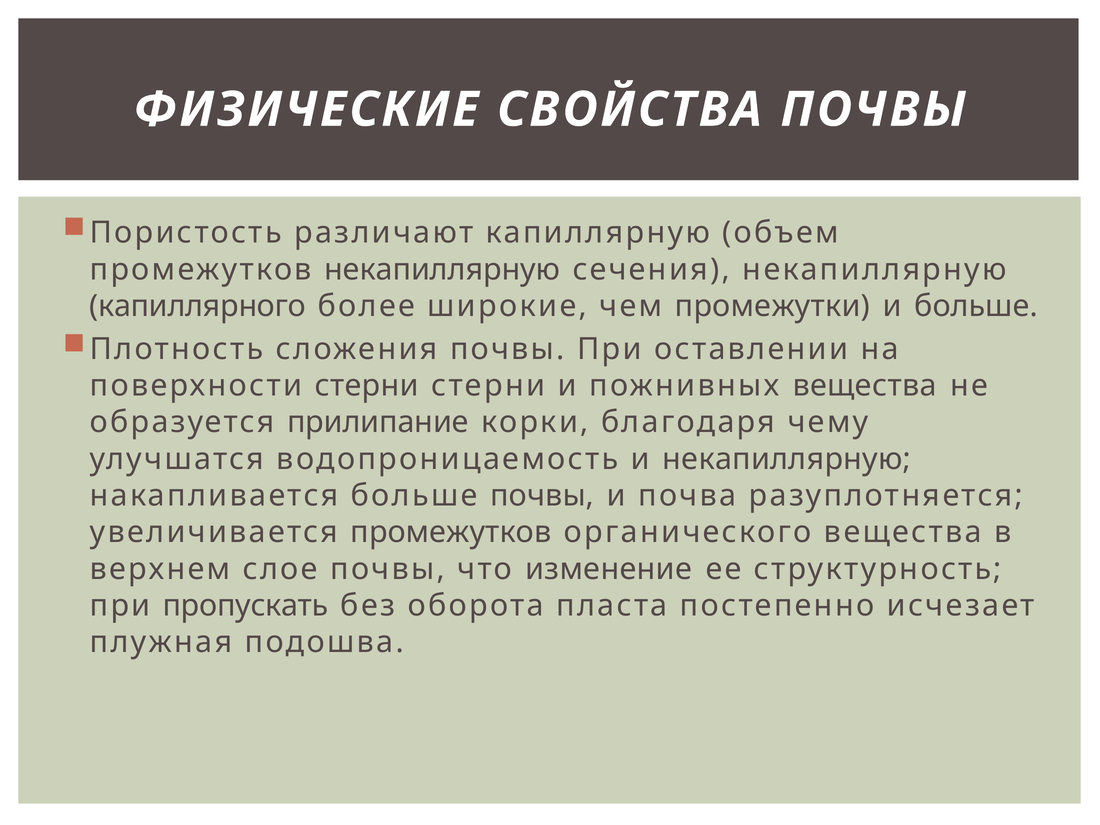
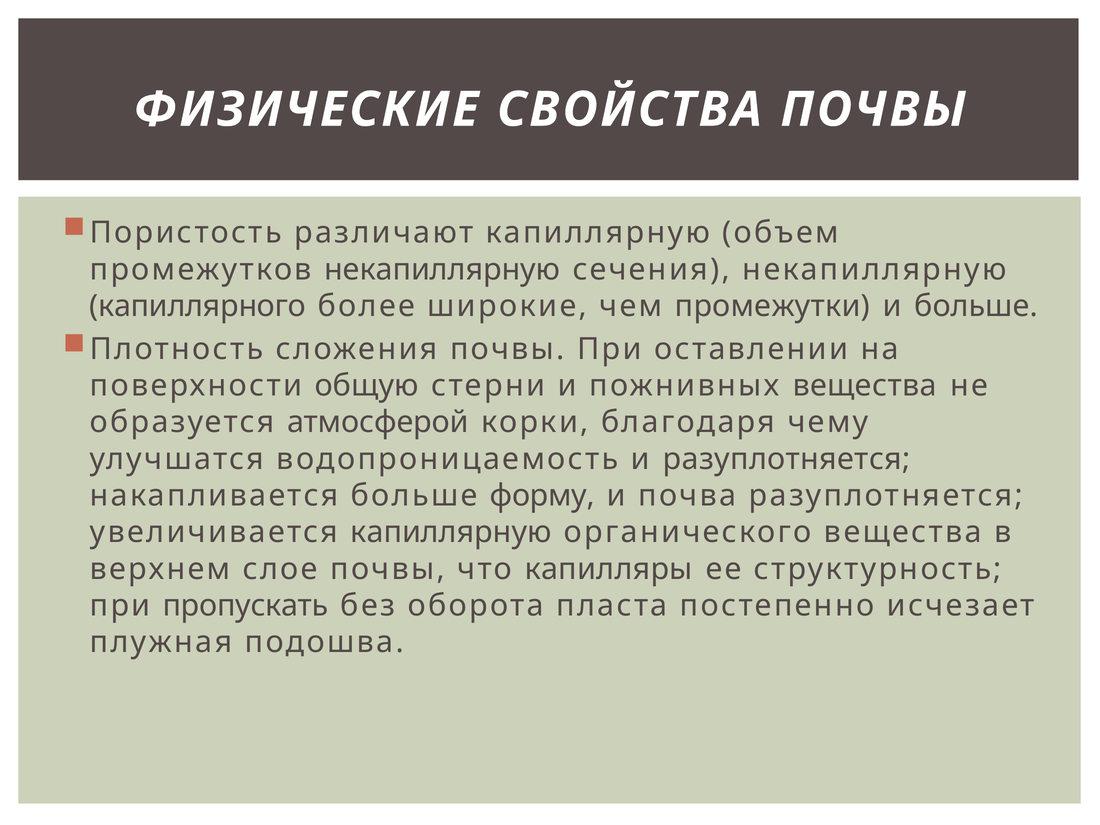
поверхности стерни: стерни -> общую (367, 386)
прилипание: прилипание -> атмосферой (378, 422)
и некапиллярную: некапиллярную -> разуплотняется (787, 459)
больше почвы: почвы -> форму (542, 496)
увеличивается промежутков: промежутков -> капиллярную (451, 532)
изменение: изменение -> капилляры (609, 569)
